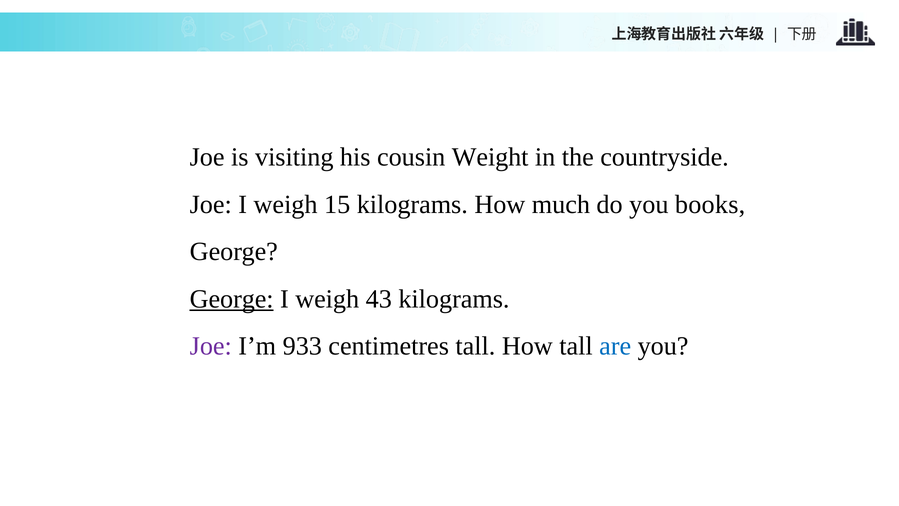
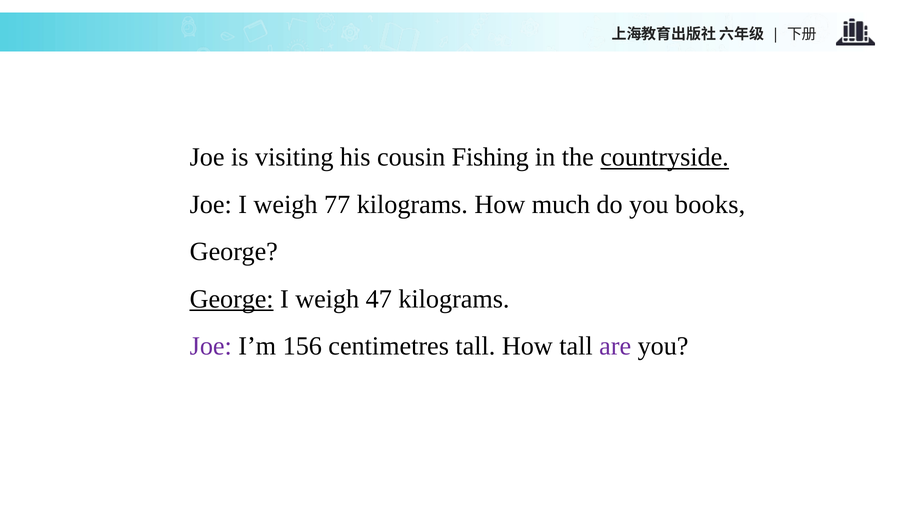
Weight: Weight -> Fishing (490, 157)
countryside underline: none -> present (665, 157)
15: 15 -> 77 (337, 204)
43: 43 -> 47 (379, 299)
933: 933 -> 156 (302, 346)
are colour: blue -> purple (615, 346)
